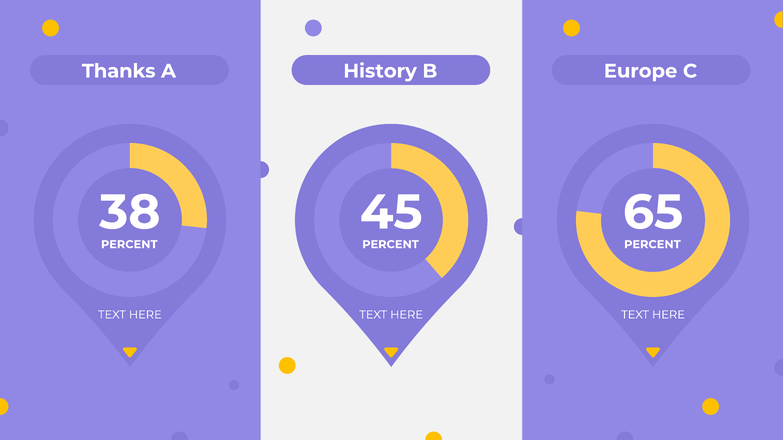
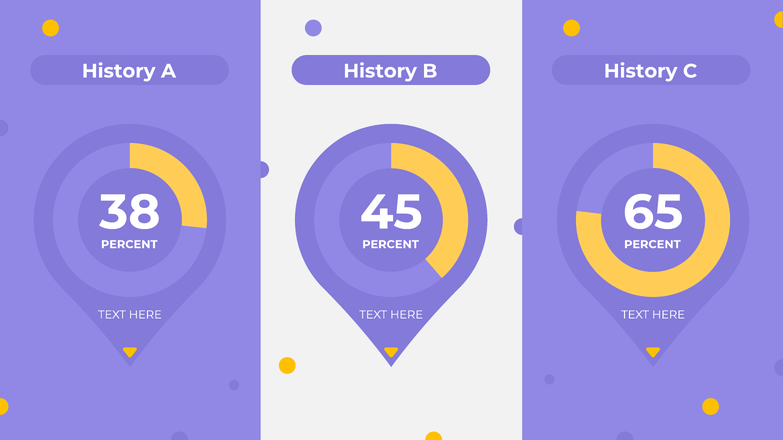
Thanks: Thanks -> History (119, 71)
B Europe: Europe -> History (641, 71)
